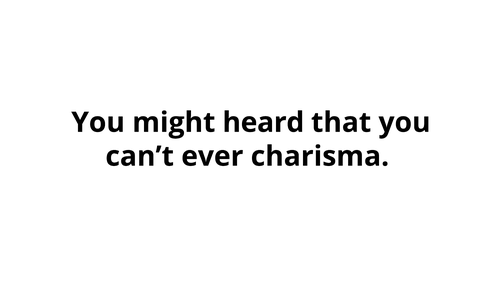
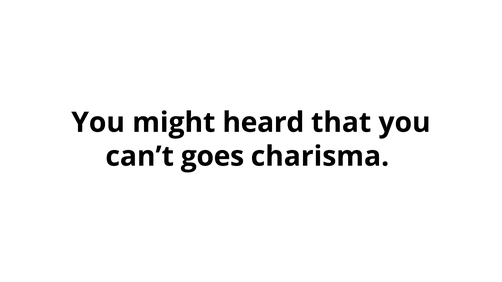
ever: ever -> goes (212, 157)
